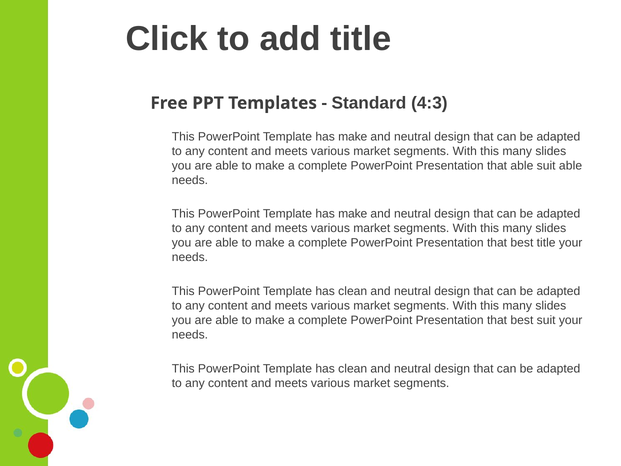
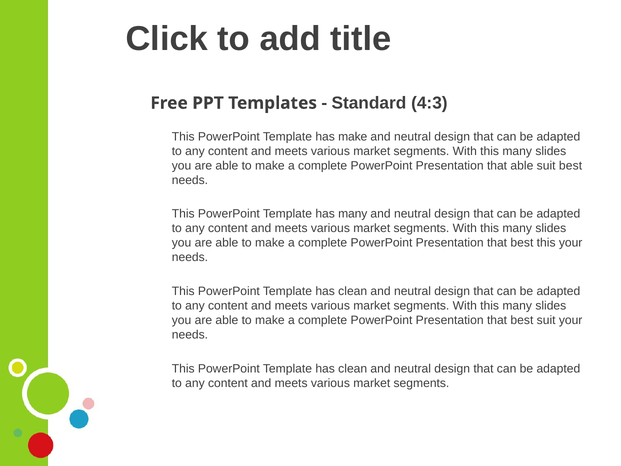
suit able: able -> best (571, 165)
make: make -> many (353, 214)
best title: title -> this (546, 243)
